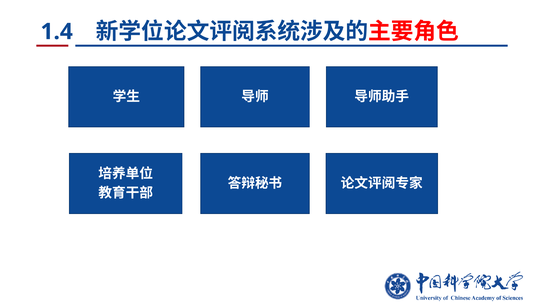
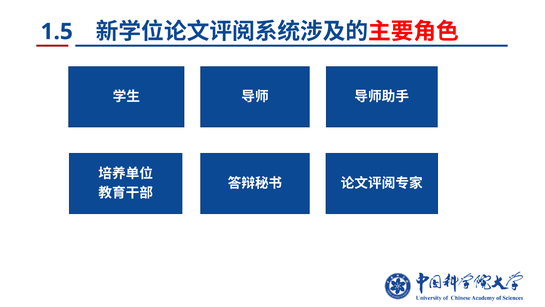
1.4: 1.4 -> 1.5 (57, 32)
